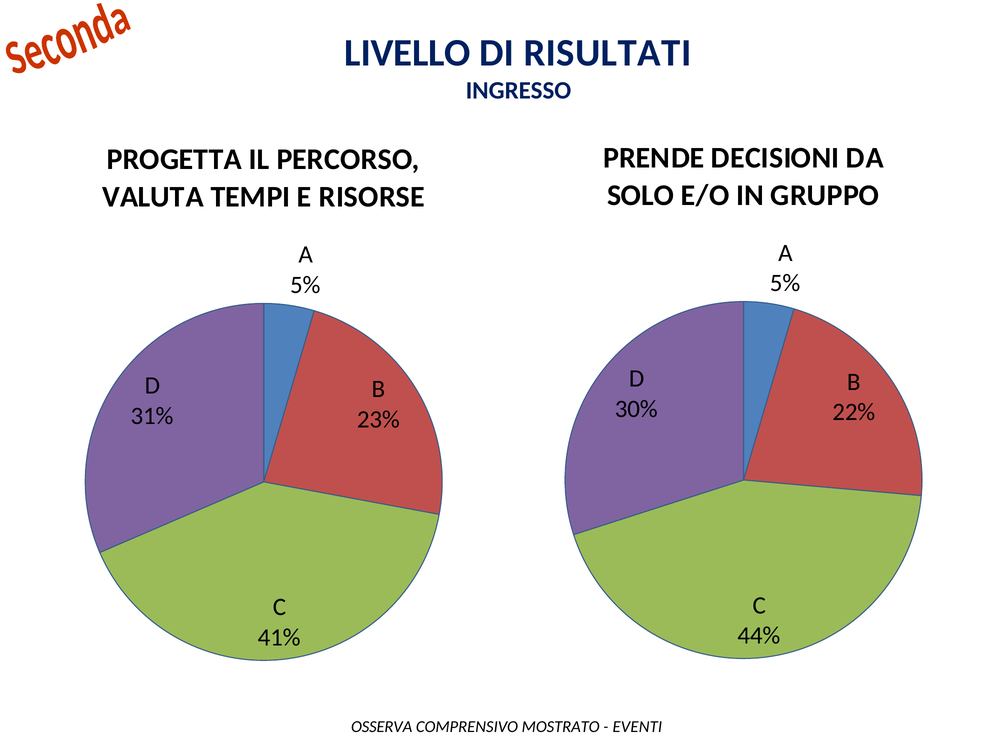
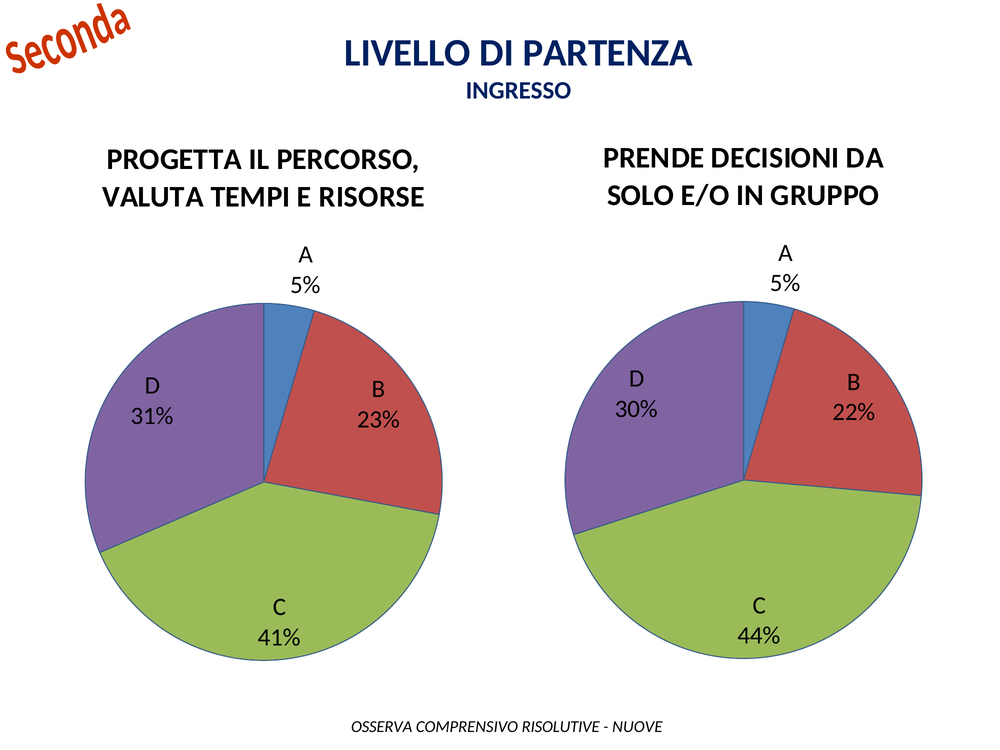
RISULTATI: RISULTATI -> PARTENZA (608, 53)
MOSTRATO: MOSTRATO -> RISOLUTIVE (561, 727)
EVENTI: EVENTI -> NUOVE (637, 727)
